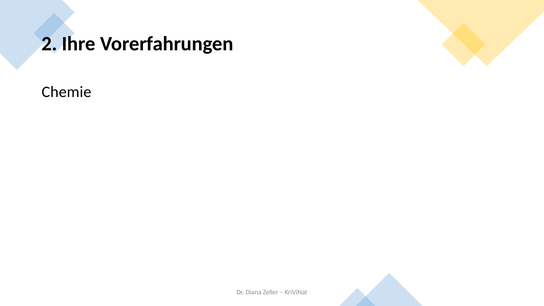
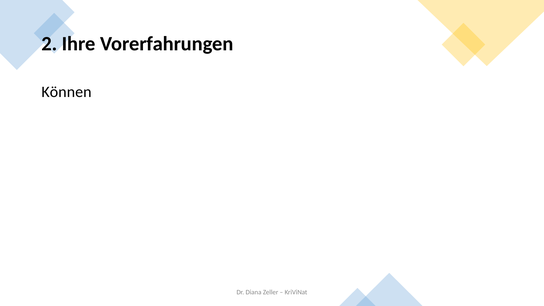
Chemie: Chemie -> Können (67, 92)
